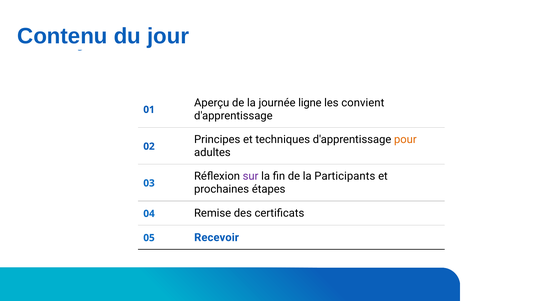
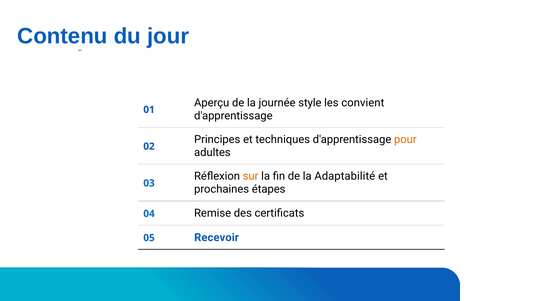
ligne: ligne -> style (310, 103)
sur colour: purple -> orange (251, 176)
Participants: Participants -> Adaptabilité (345, 176)
